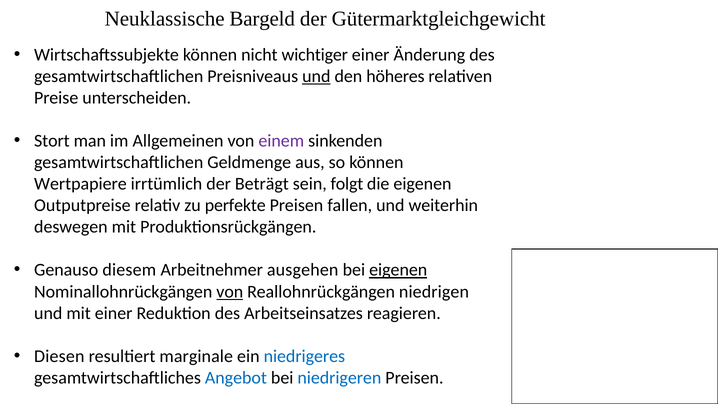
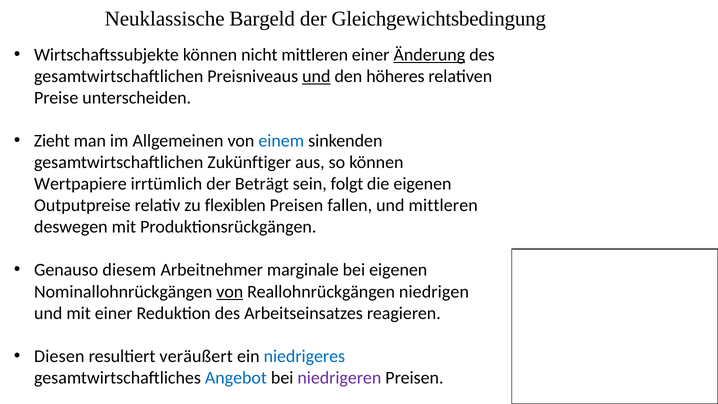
Gütermarktgleichgewicht: Gütermarktgleichgewicht -> Gleichgewichtsbedingung (439, 19)
nicht wichtiger: wichtiger -> mittleren (315, 55)
Änderung underline: none -> present (429, 55)
Stort: Stort -> Zieht (52, 141)
einem colour: purple -> blue (281, 141)
Geldmenge: Geldmenge -> Zukünftiger (249, 162)
perfekte: perfekte -> flexiblen (235, 205)
und weiterhin: weiterhin -> mittleren (443, 205)
ausgehen: ausgehen -> marginale (303, 270)
eigenen underline: present -> none (398, 270)
marginale: marginale -> veräußert (196, 356)
niedrigeren colour: blue -> purple (339, 378)
